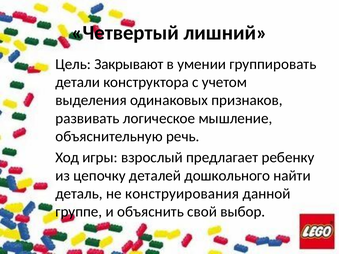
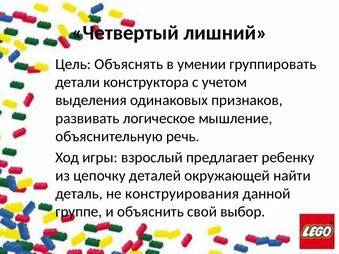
Закрывают: Закрывают -> Объяснять (129, 64)
дошкольного: дошкольного -> окружающей (227, 176)
